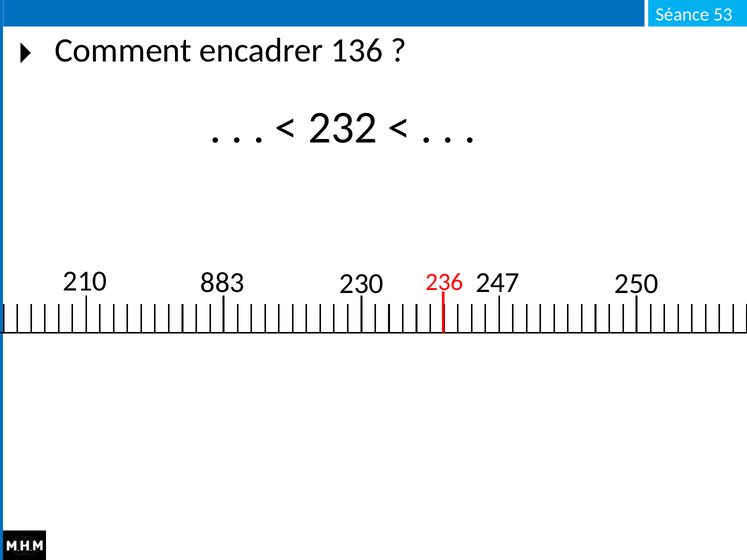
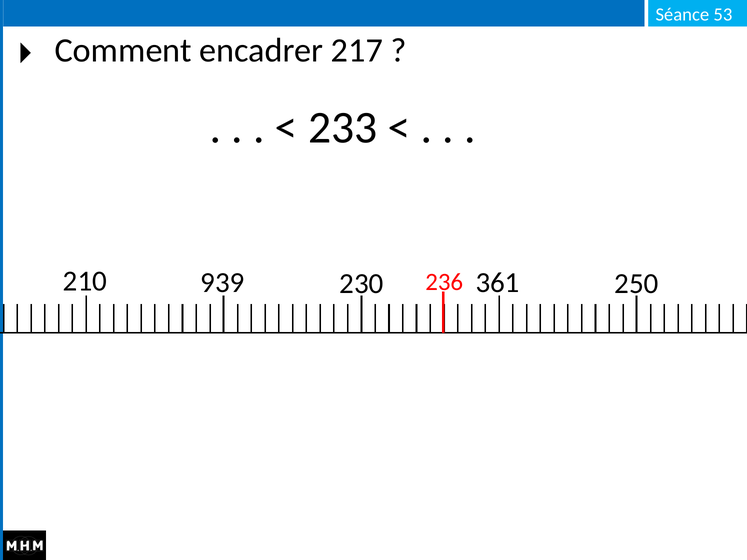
136: 136 -> 217 (357, 50)
232: 232 -> 233 (343, 128)
883: 883 -> 939 (222, 283)
247: 247 -> 361 (498, 283)
